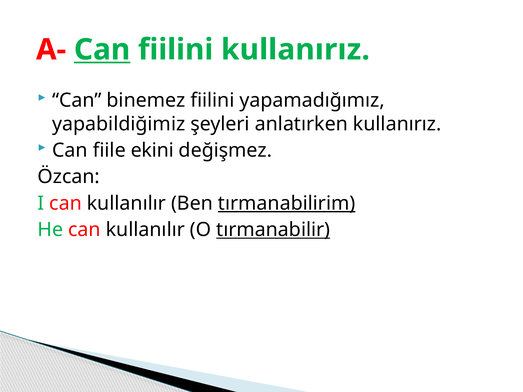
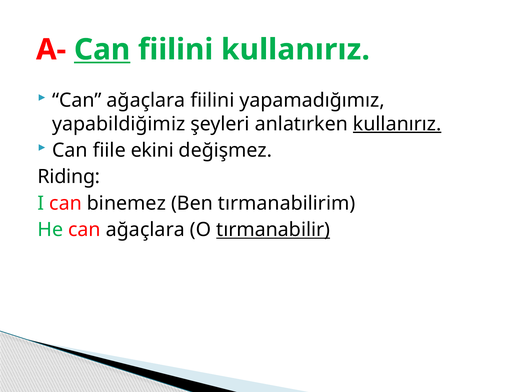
binemez: binemez -> ağaçlara (146, 100)
kullanırız underline: none -> present (397, 124)
Özcan: Özcan -> Riding (69, 177)
I can kullanılır: kullanılır -> binemez (126, 203)
tırmanabilirim underline: present -> none (287, 203)
He can kullanılır: kullanılır -> ağaçlara (145, 230)
